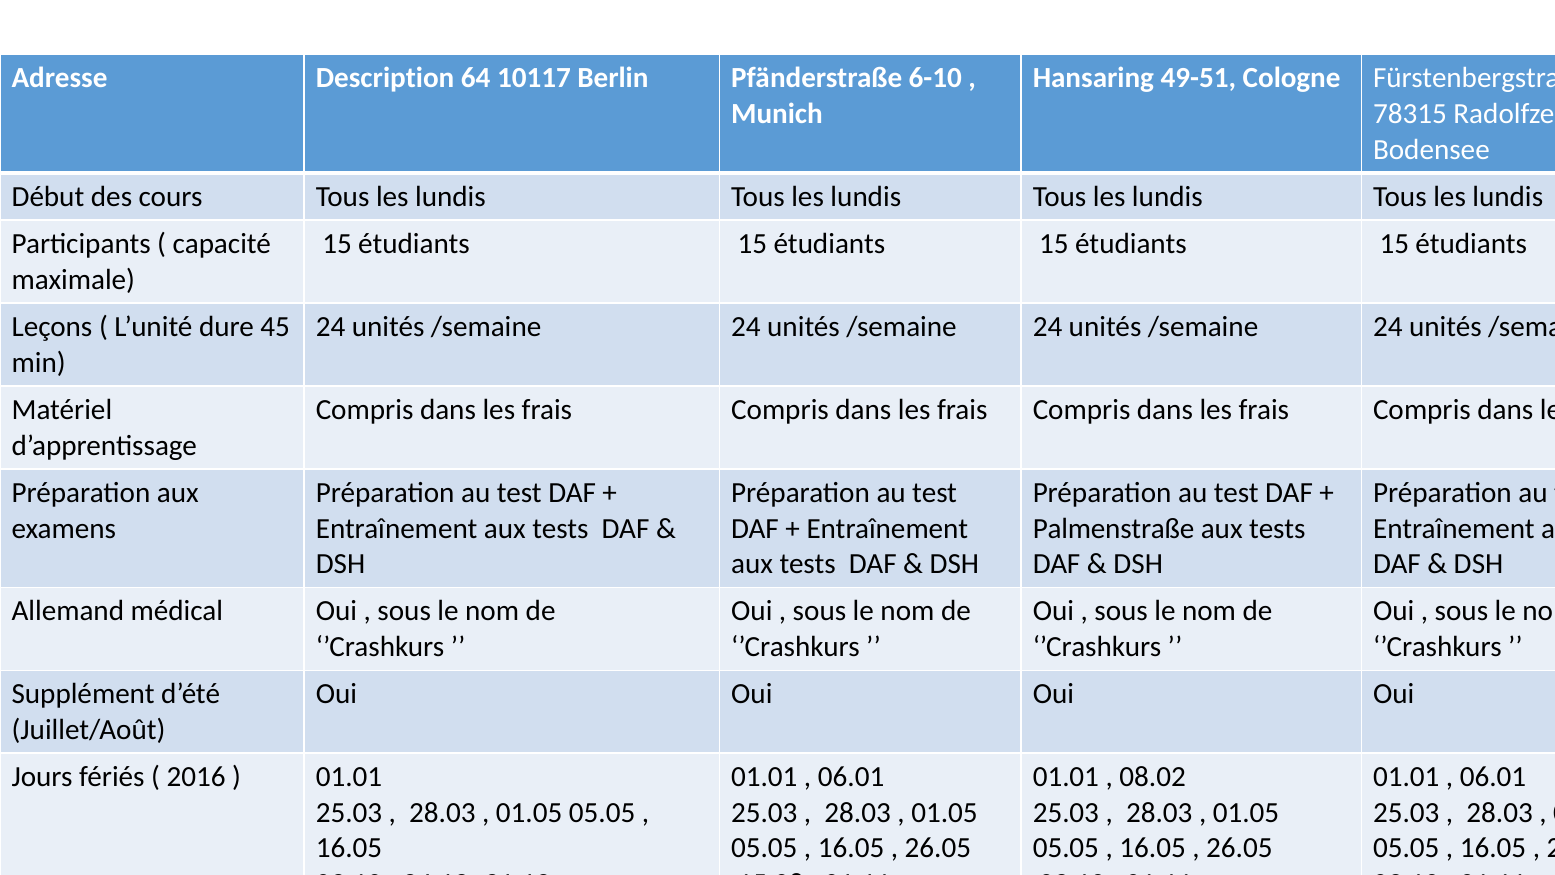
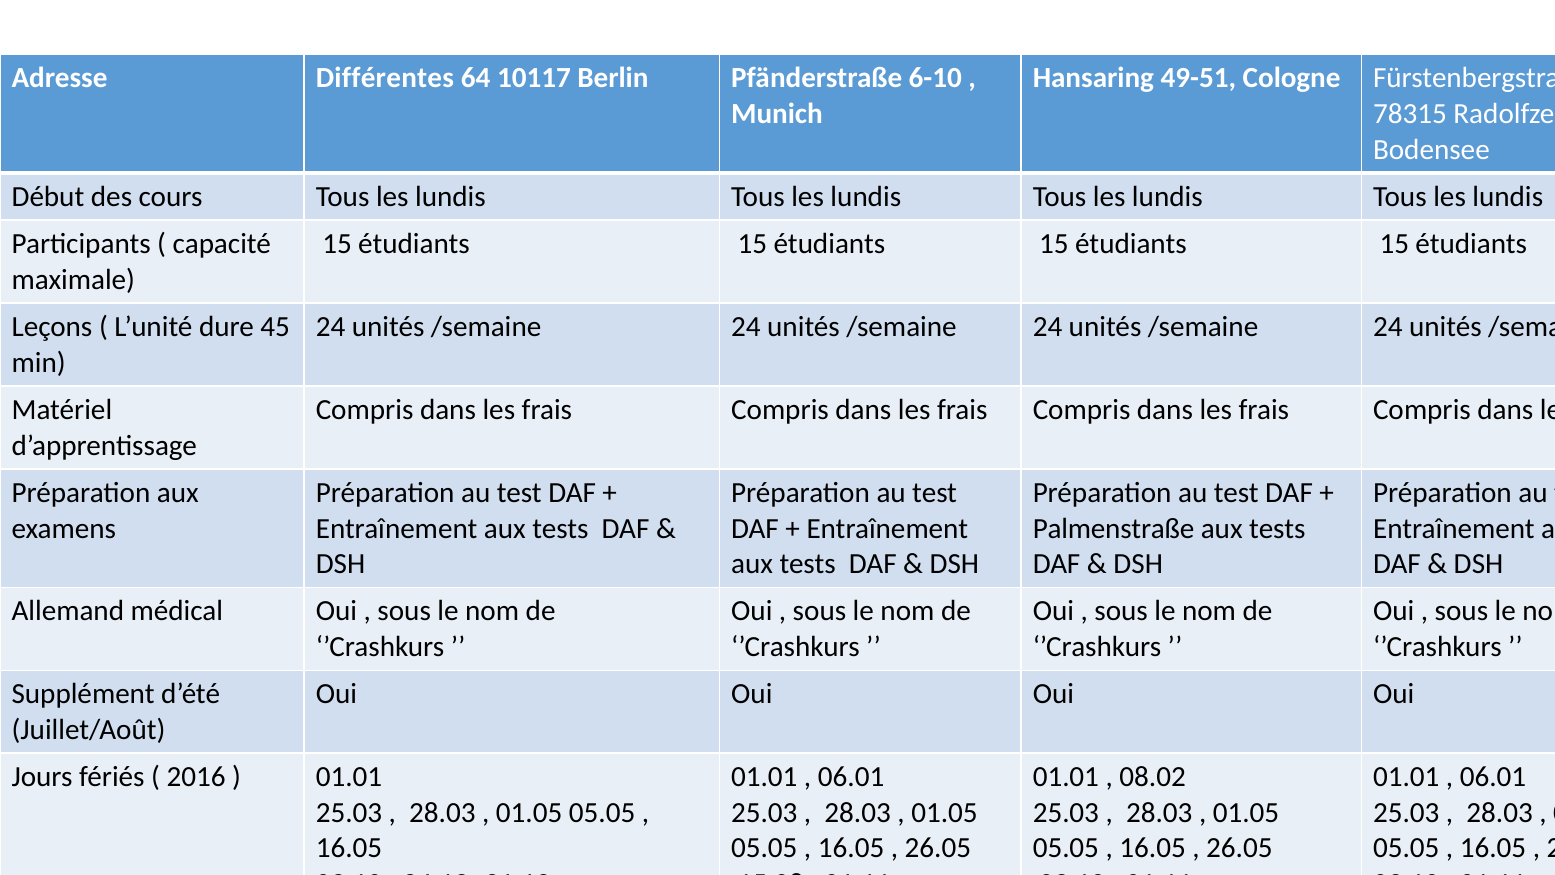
Description: Description -> Différentes (385, 78)
